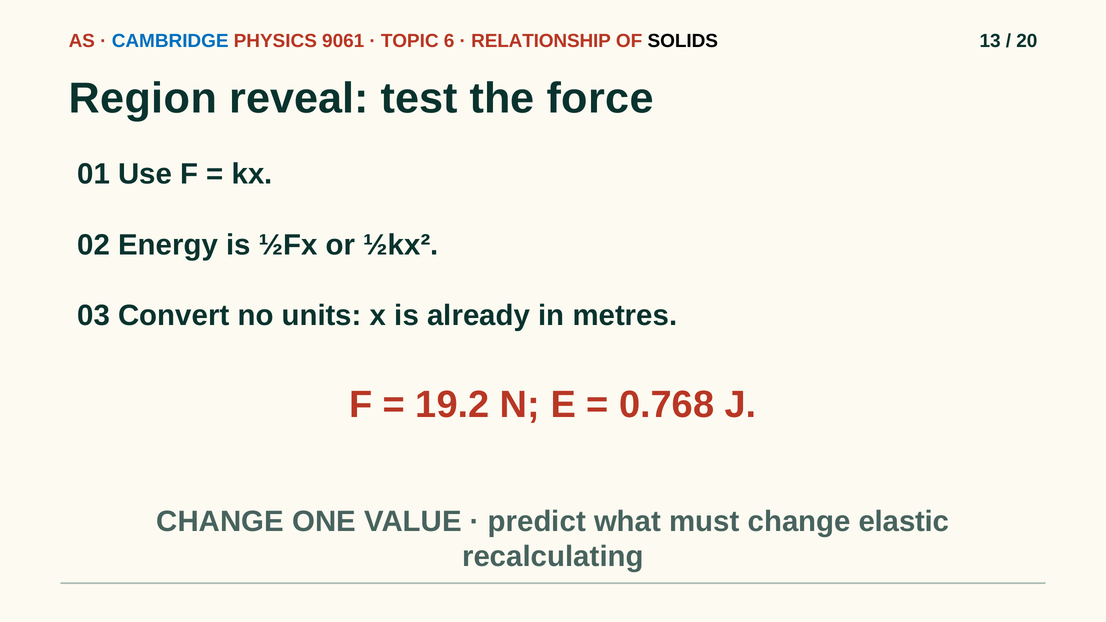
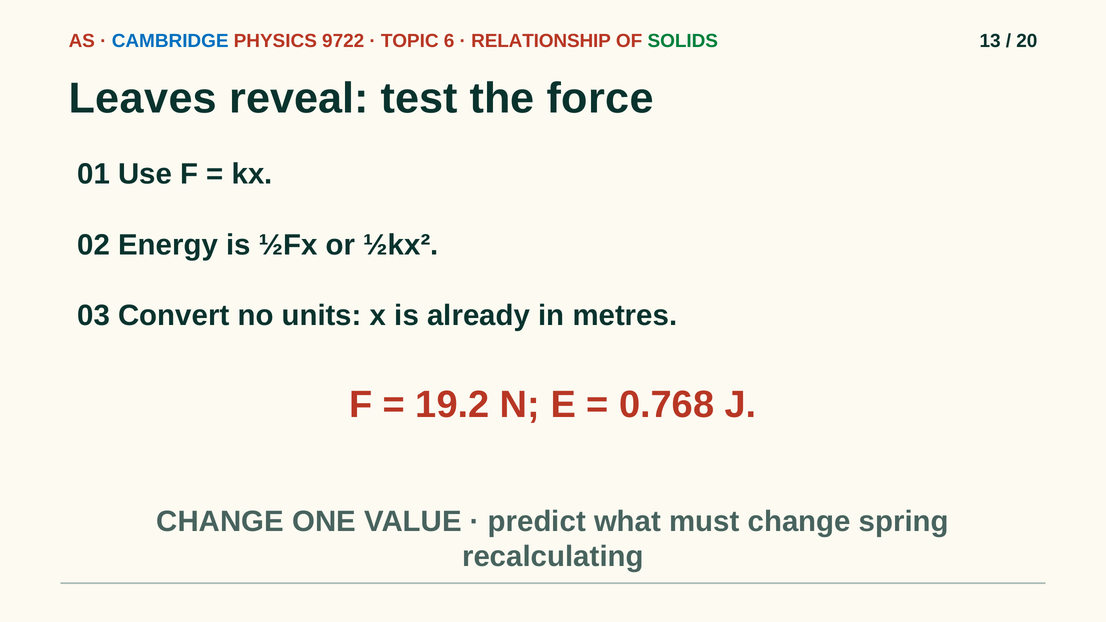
9061: 9061 -> 9722 (343, 41)
SOLIDS colour: black -> green (683, 41)
Region: Region -> Leaves (143, 99)
elastic: elastic -> spring (904, 521)
